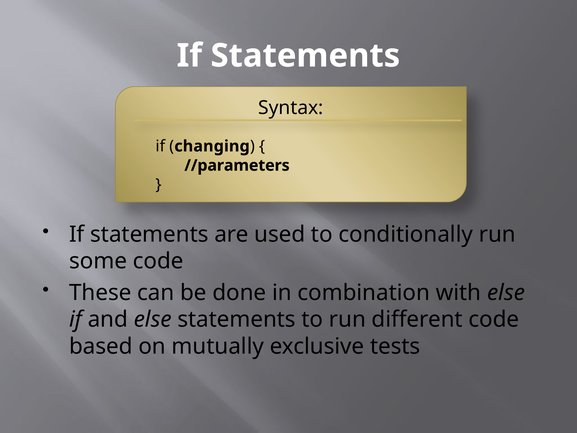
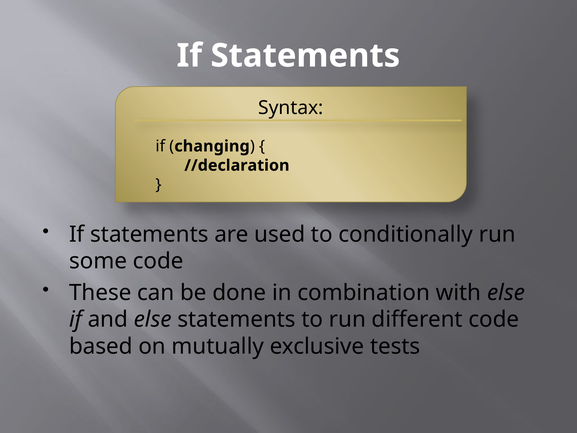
//parameters: //parameters -> //declaration (237, 165)
